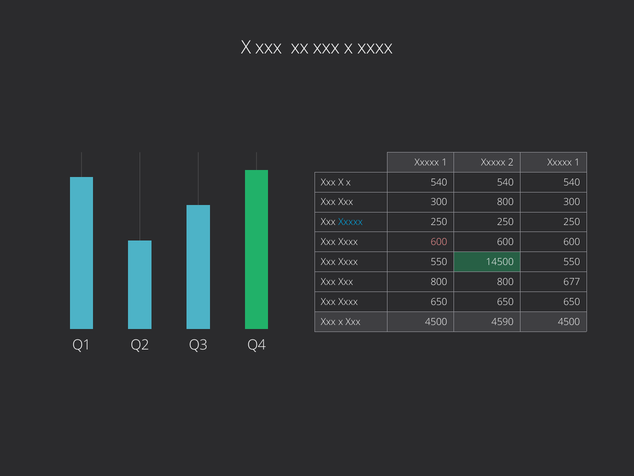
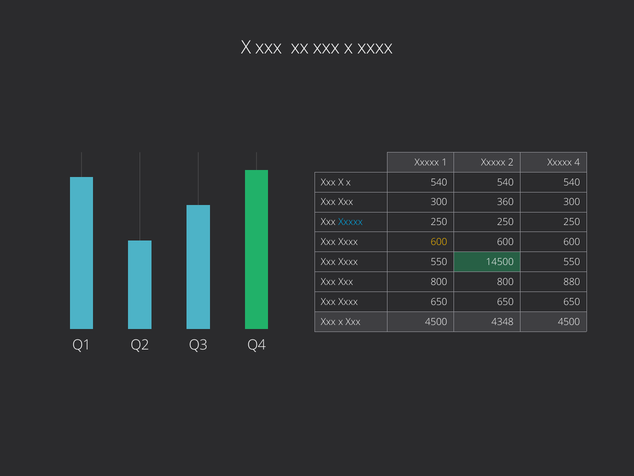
2 Xxxxx 1: 1 -> 4 (577, 162)
300 800: 800 -> 360 (505, 202)
600 colour: pink -> yellow (439, 242)
677: 677 -> 880 (572, 282)
4590: 4590 -> 4348 (503, 322)
